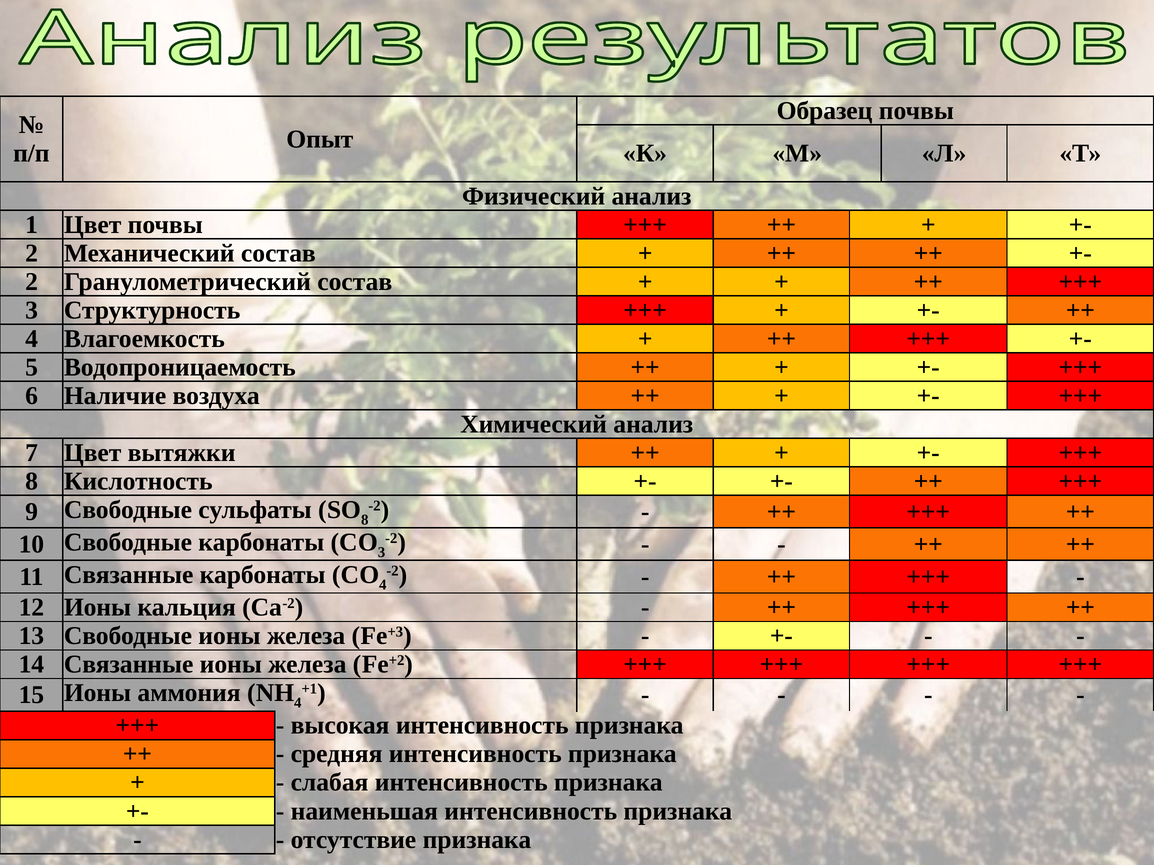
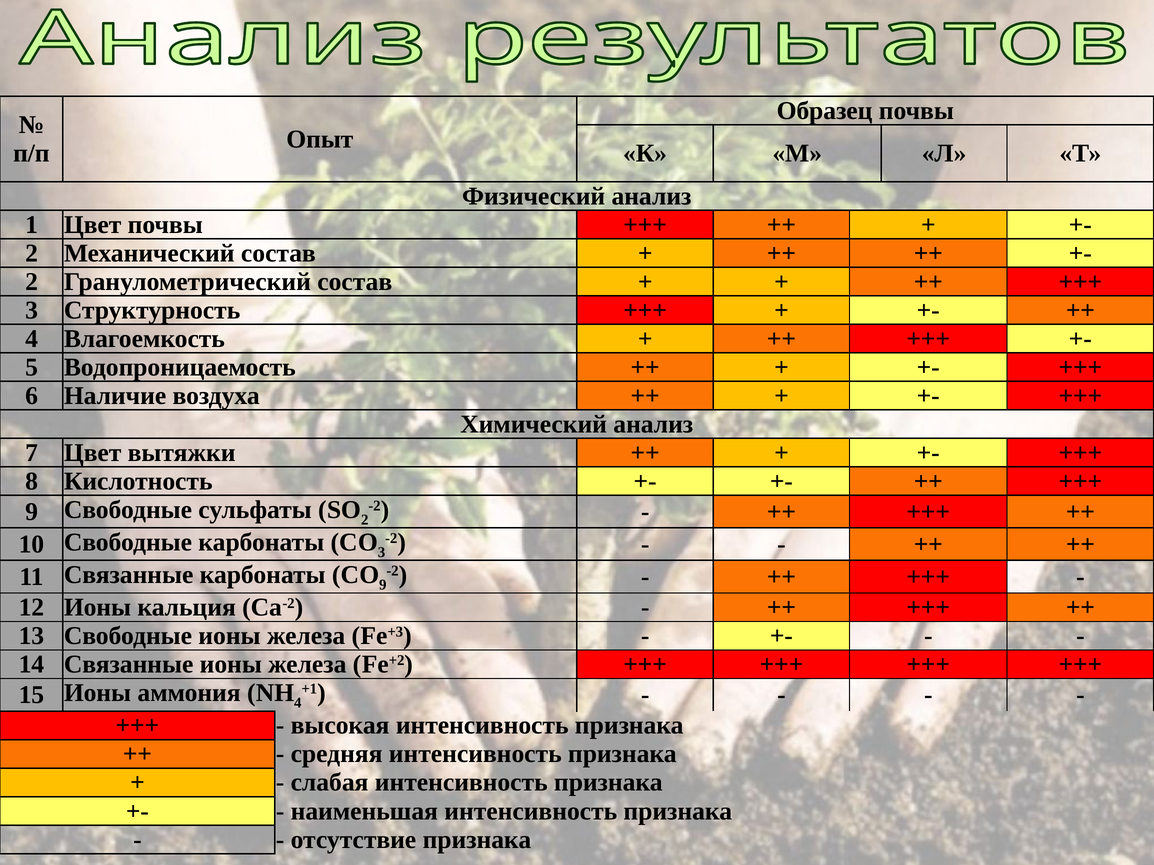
8: 8 -> 2 (365, 520)
4: 4 -> 9 (383, 585)
